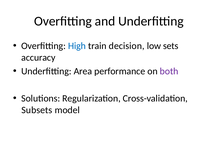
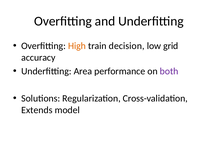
High colour: blue -> orange (77, 46)
sets: sets -> grid (171, 46)
Subsets: Subsets -> Extends (37, 110)
